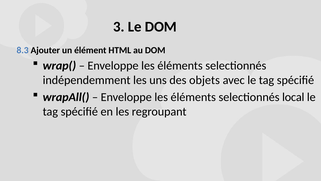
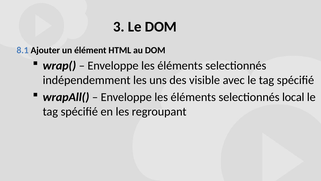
8.3: 8.3 -> 8.1 (23, 50)
objets: objets -> visible (205, 80)
